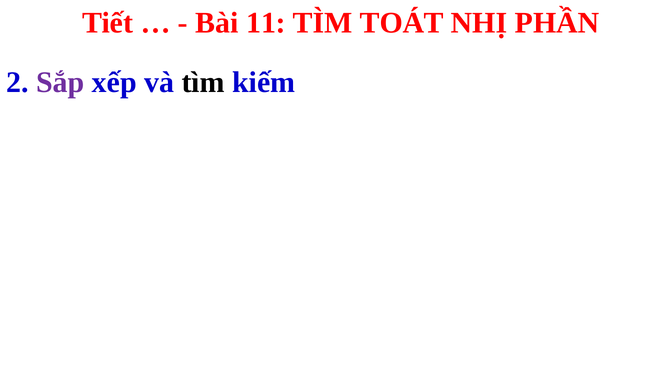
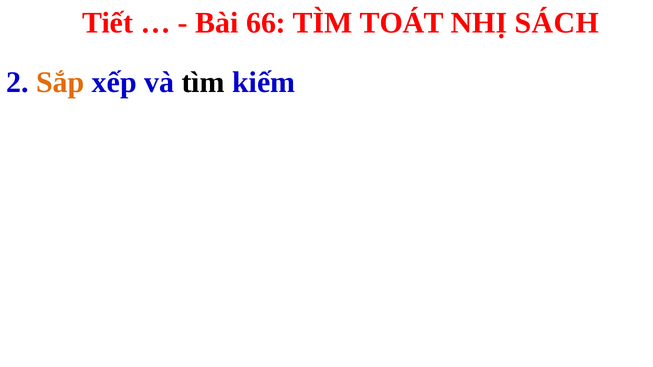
11: 11 -> 66 (266, 23)
PHẦN: PHẦN -> SÁCH (557, 23)
Sắp colour: purple -> orange (60, 82)
